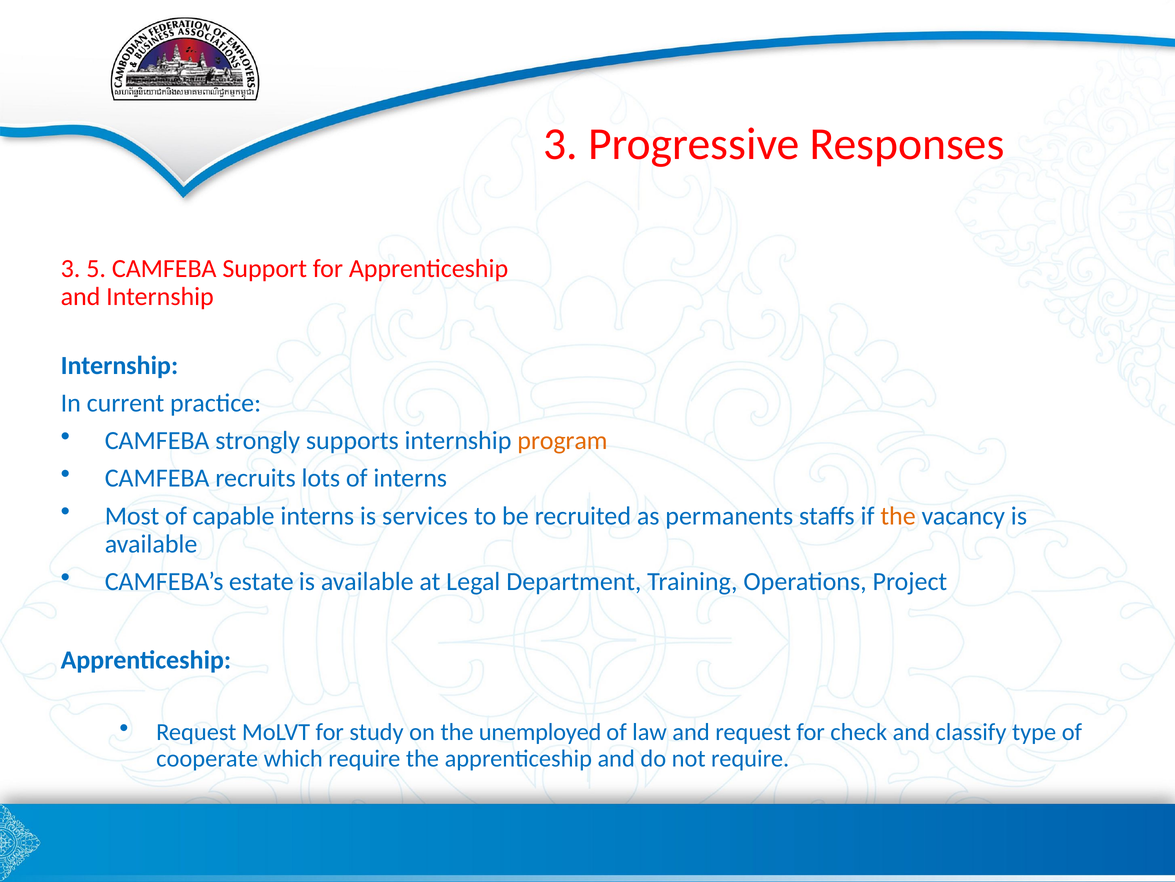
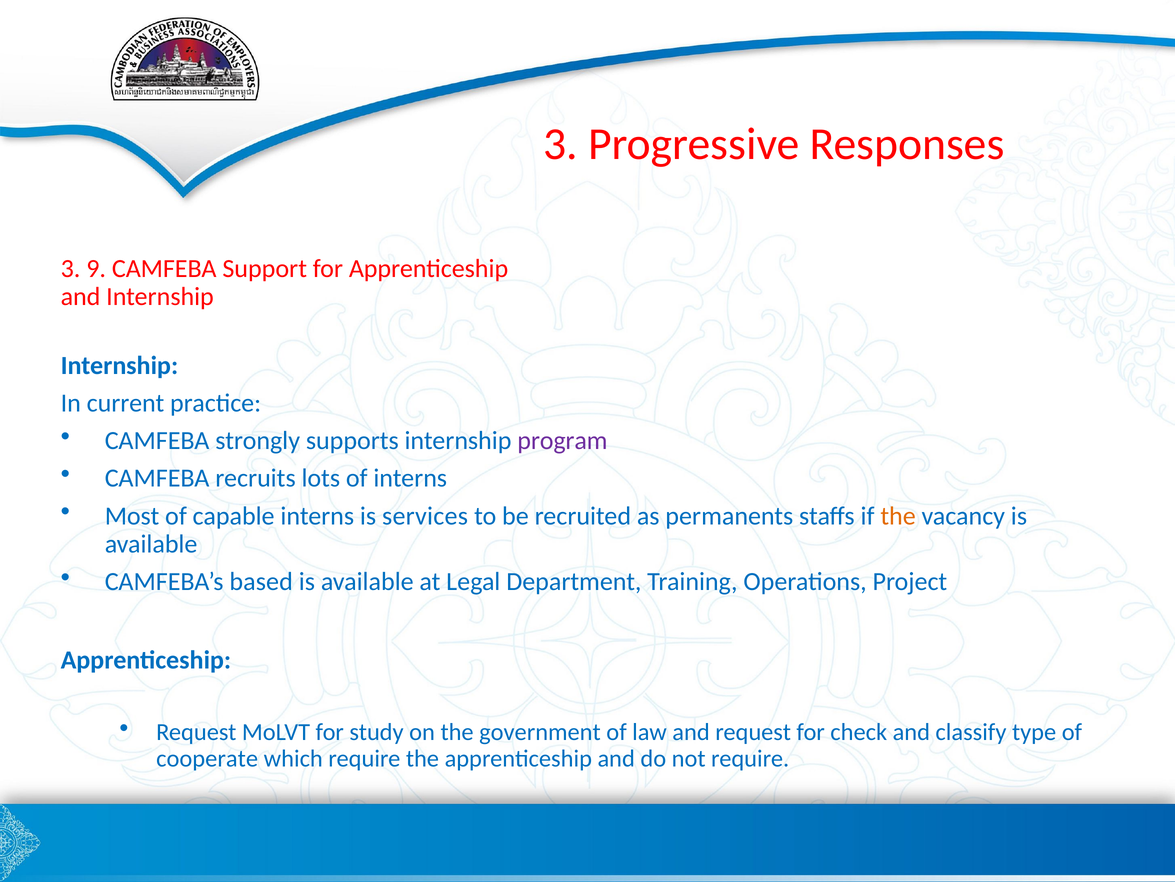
5: 5 -> 9 (96, 268)
program colour: orange -> purple (562, 440)
estate: estate -> based (261, 581)
unemployed: unemployed -> government (540, 731)
